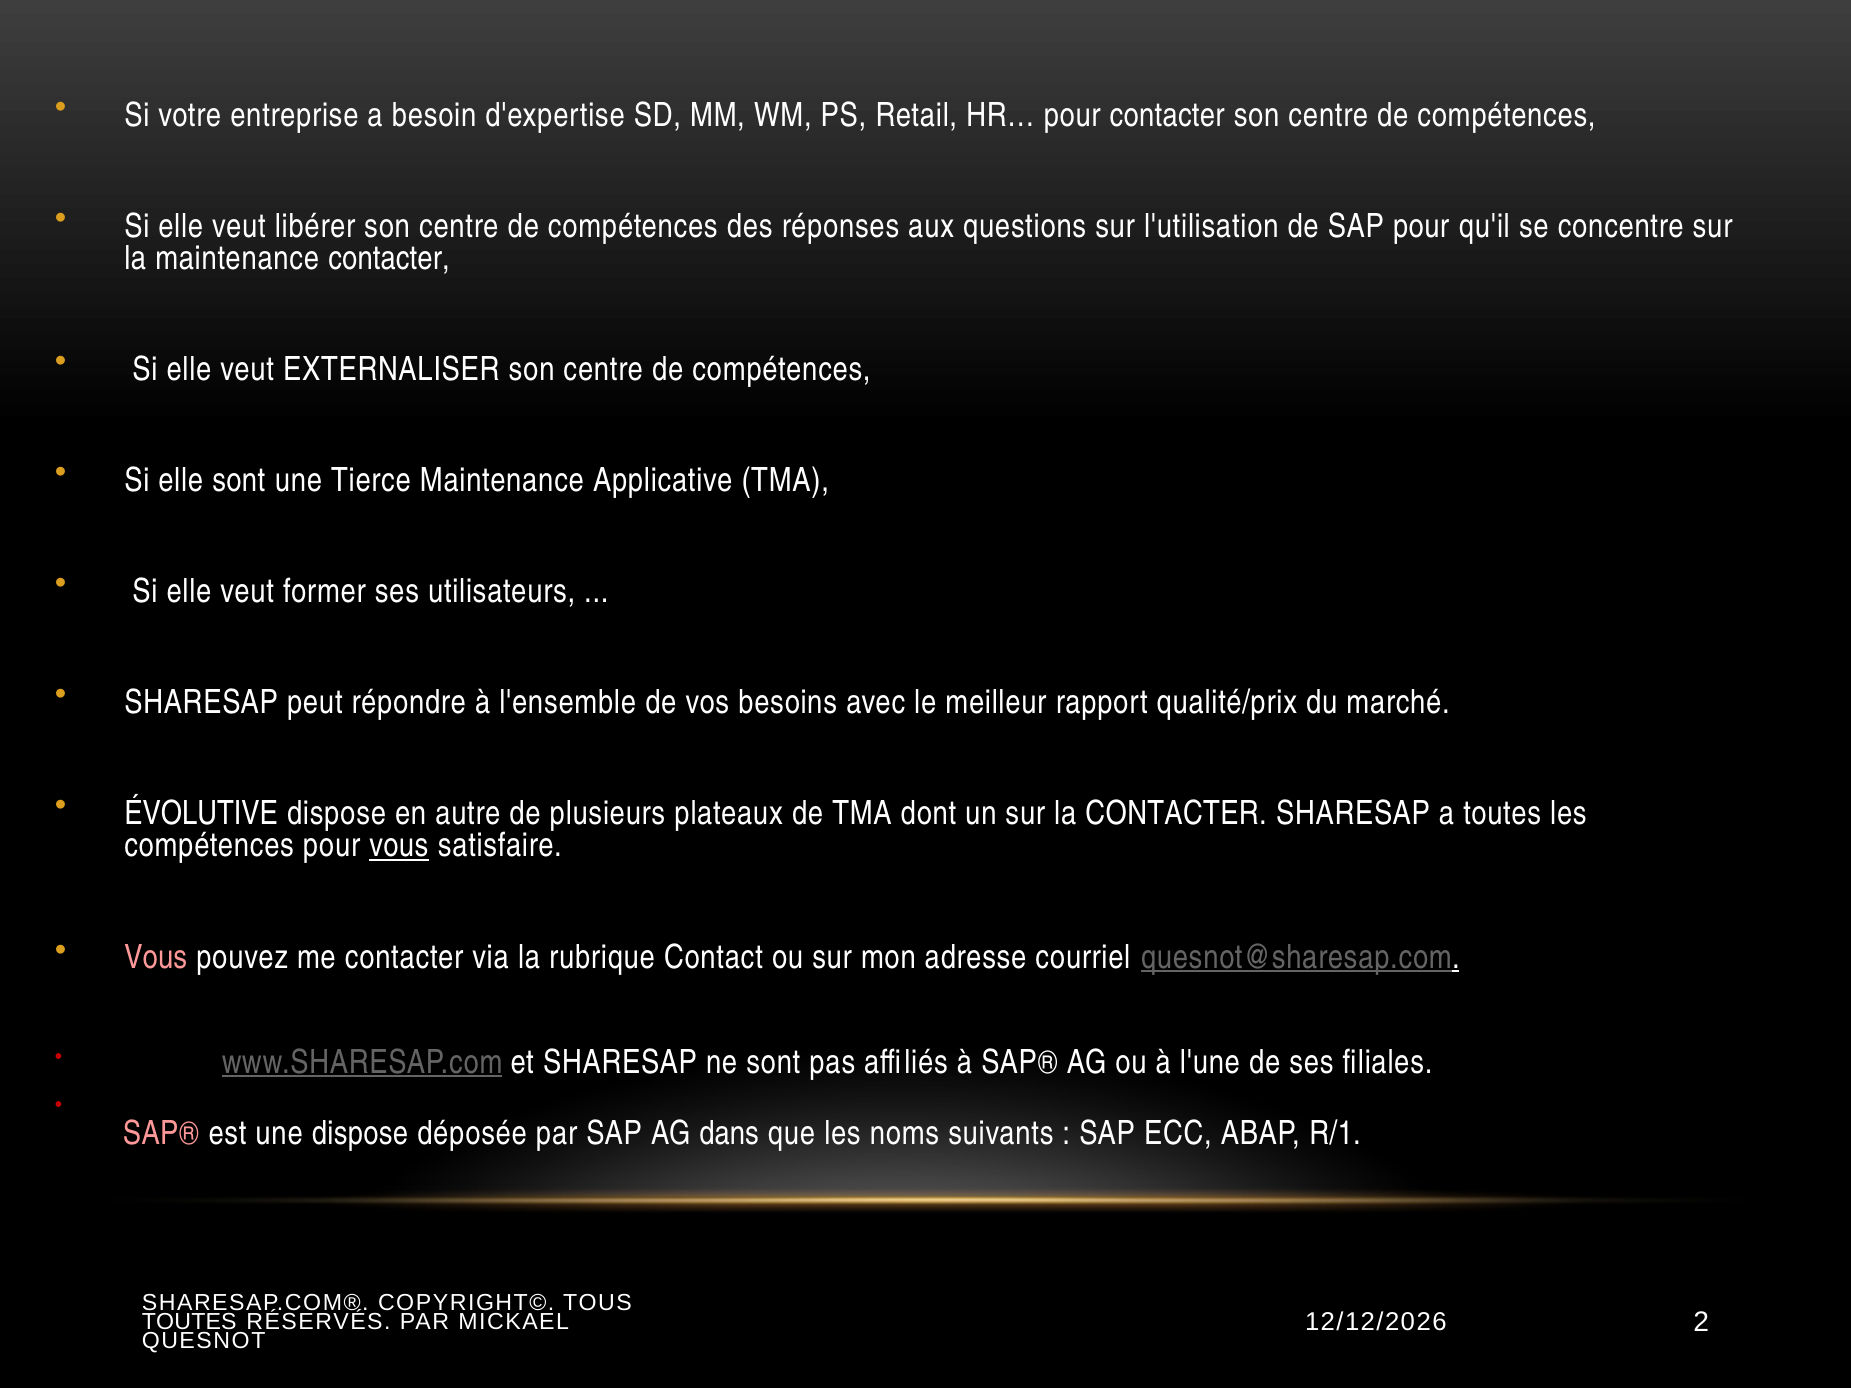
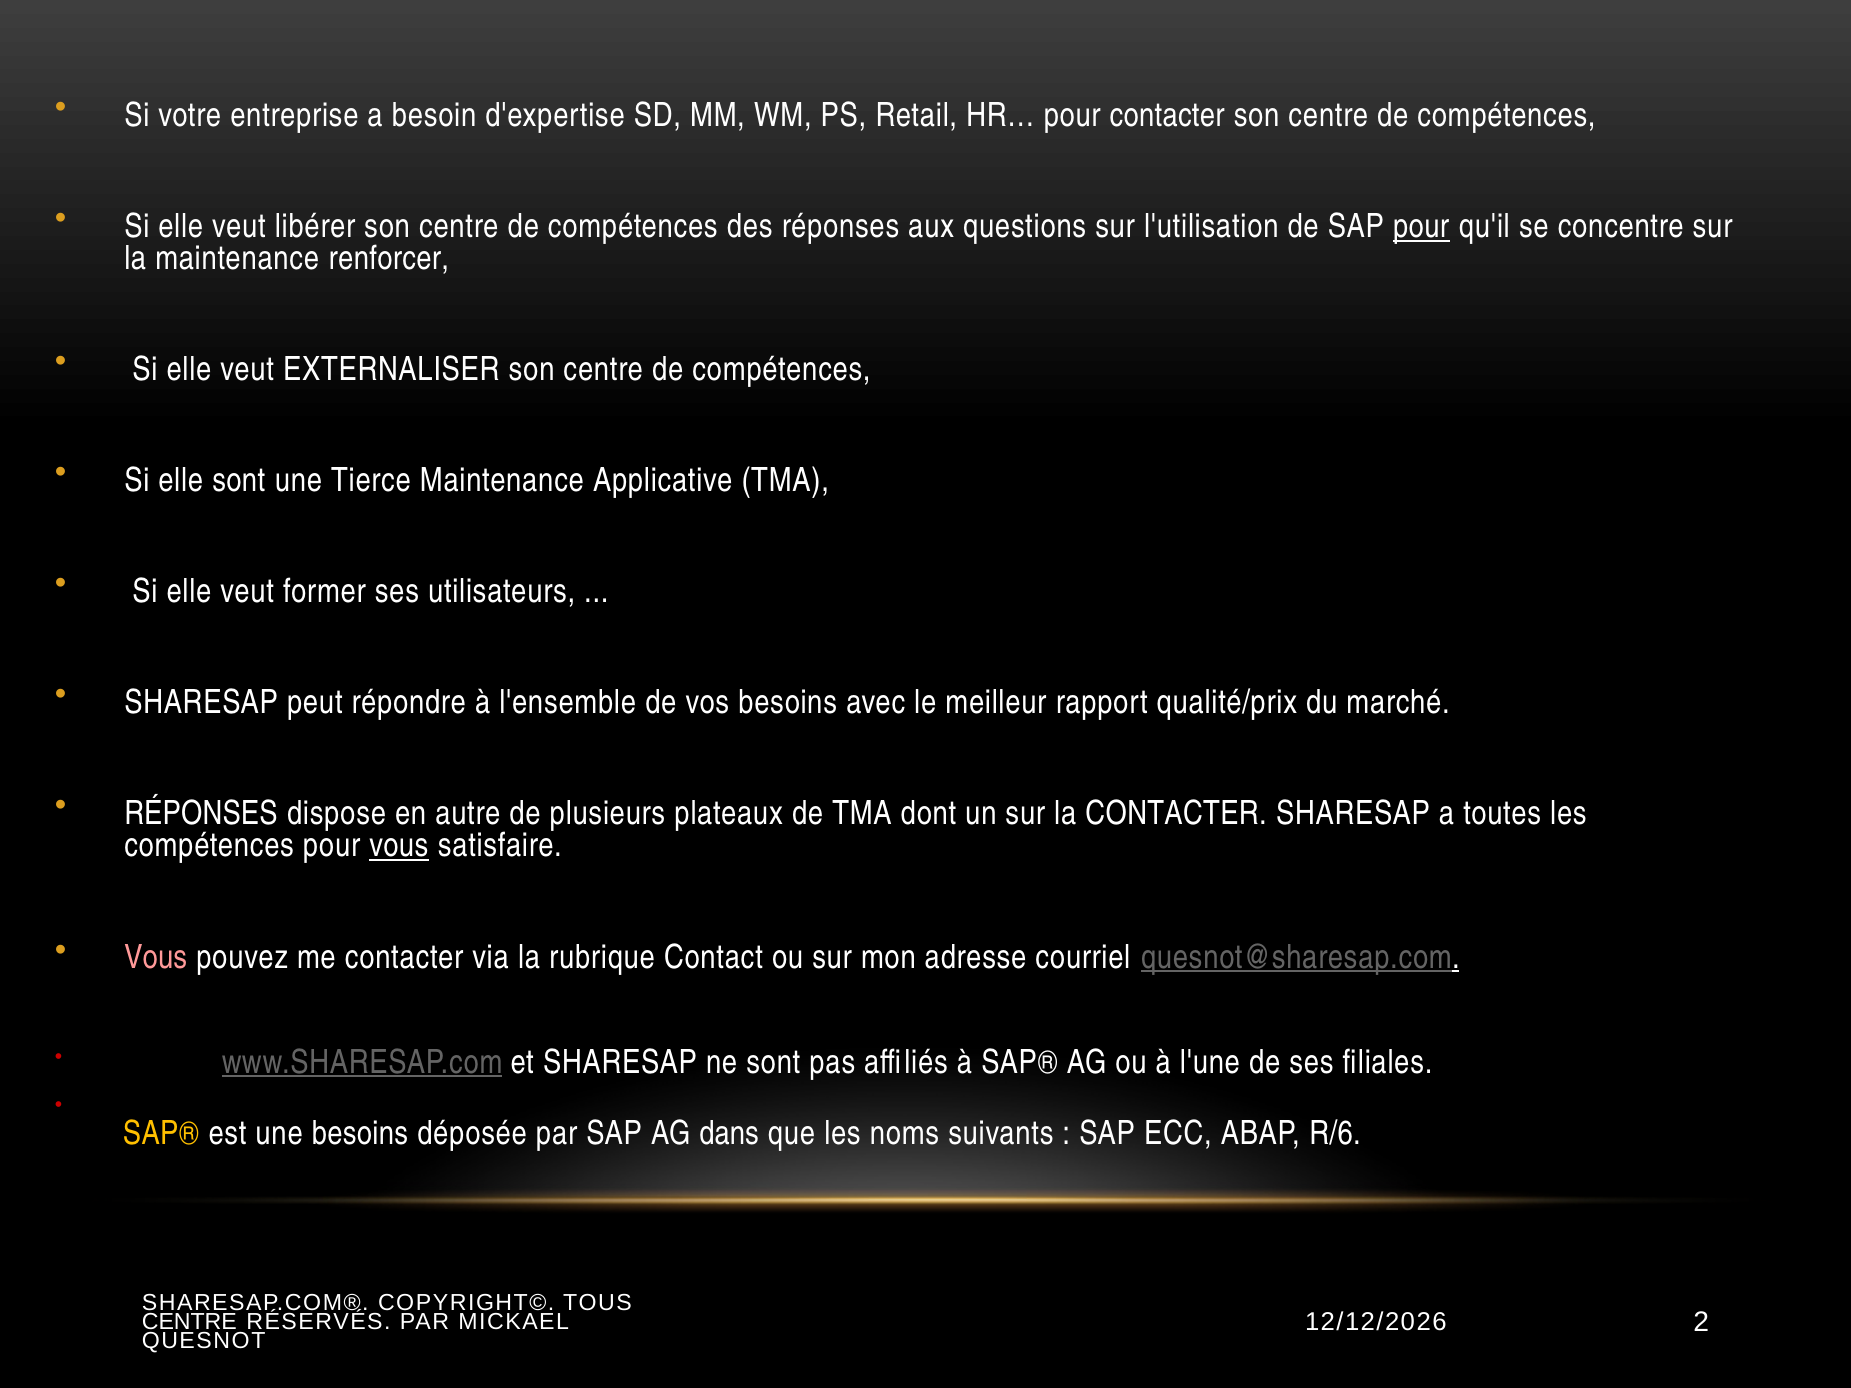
pour underline: none -> present (1421, 227)
maintenance contacter: contacter -> renforcer (389, 259)
ÉVOLUTIVE: ÉVOLUTIVE -> RÉPONSES (201, 813)
SAP® colour: pink -> yellow (161, 1134)
une dispose: dispose -> besoins (360, 1134)
R/1: R/1 -> R/6 (1335, 1134)
TOUTES: TOUTES -> CENTRE (189, 1323)
